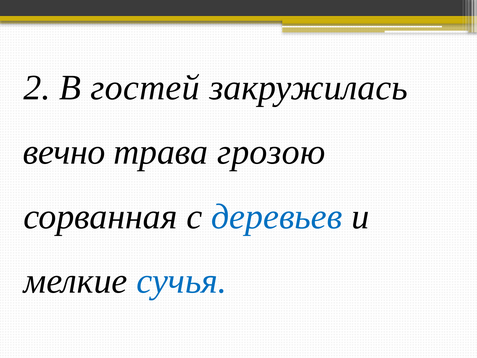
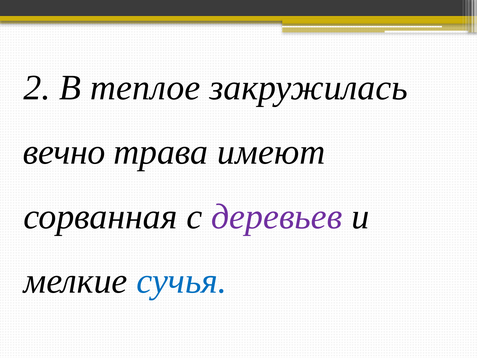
гостей: гостей -> теплое (145, 88)
грозою: грозою -> имеют (271, 152)
деревьев colour: blue -> purple (277, 216)
